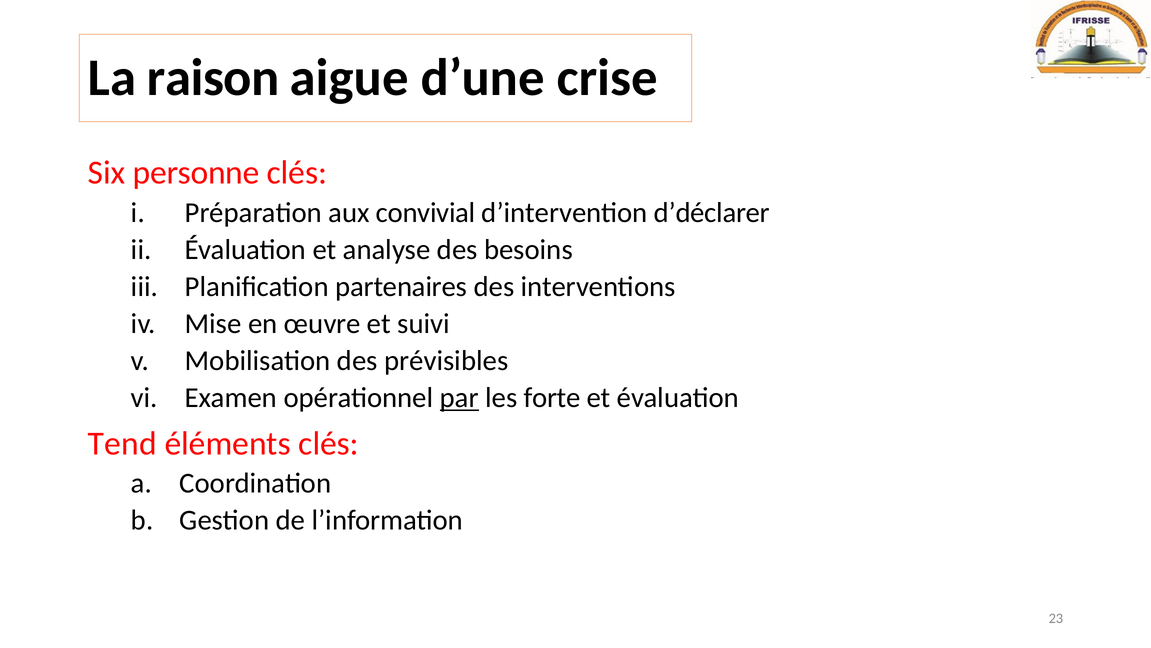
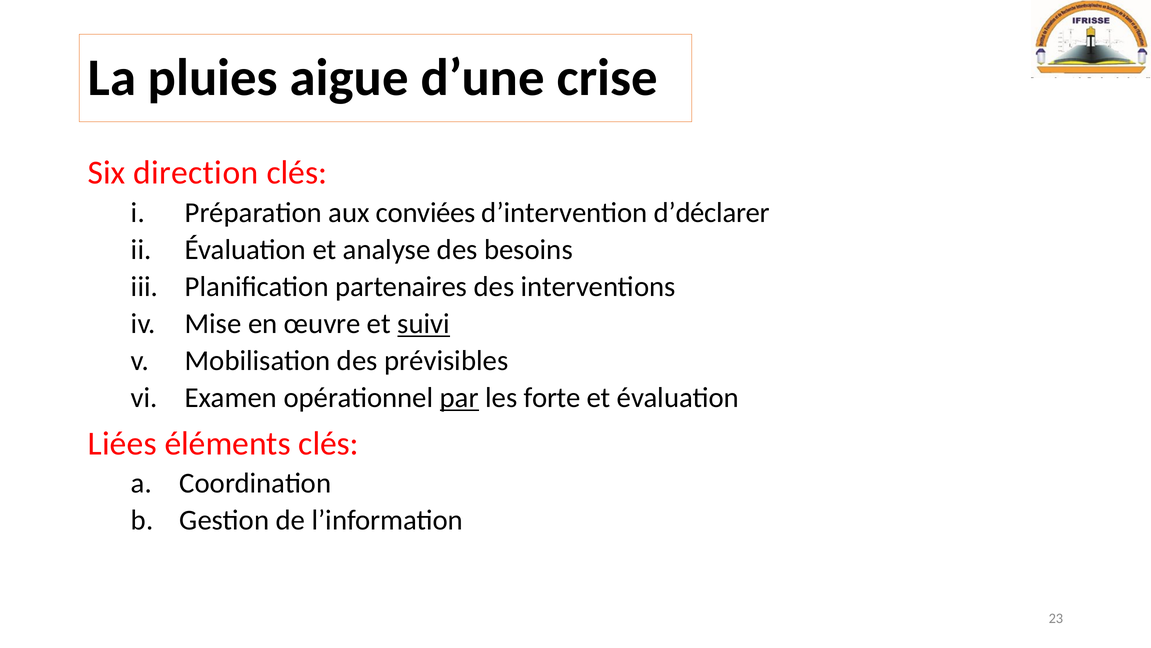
raison: raison -> pluies (213, 78)
personne: personne -> direction (196, 173)
convivial: convivial -> conviées (426, 212)
suivi underline: none -> present (424, 324)
Tend: Tend -> Liées (122, 443)
